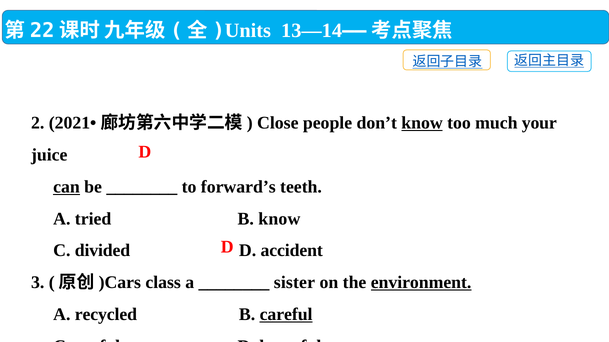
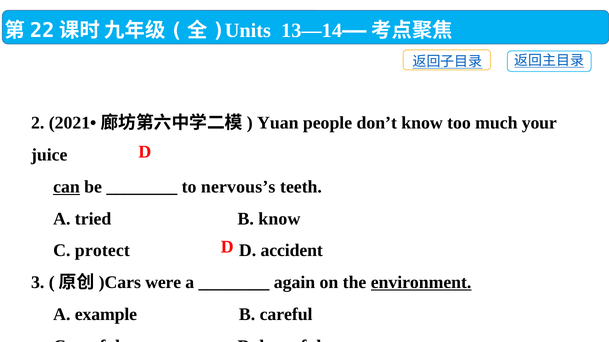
Close: Close -> Yuan (278, 123)
know underline: present -> none (422, 123)
forward’s: forward’s -> nervous’s (238, 187)
divided: divided -> protect (102, 251)
class: class -> were (163, 283)
sister: sister -> again (295, 283)
recycled: recycled -> example (106, 315)
careful underline: present -> none (286, 315)
